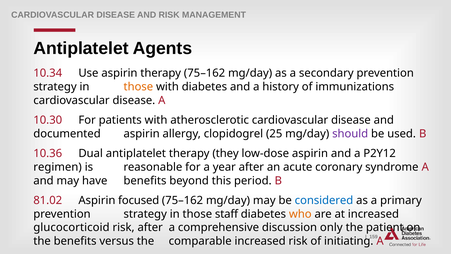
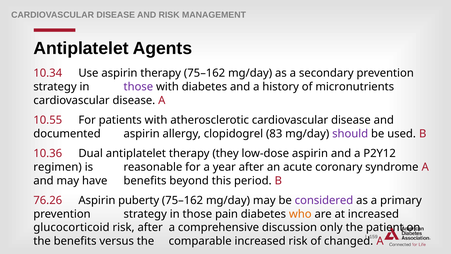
those colour: orange -> purple (138, 87)
immunizations: immunizations -> micronutrients (355, 87)
10.30: 10.30 -> 10.55 (48, 120)
25: 25 -> 83 (274, 134)
81.02: 81.02 -> 76.26 (48, 200)
focused: focused -> puberty (139, 200)
considered colour: blue -> purple (324, 200)
staff: staff -> pain (227, 214)
initiating: initiating -> changed (349, 241)
